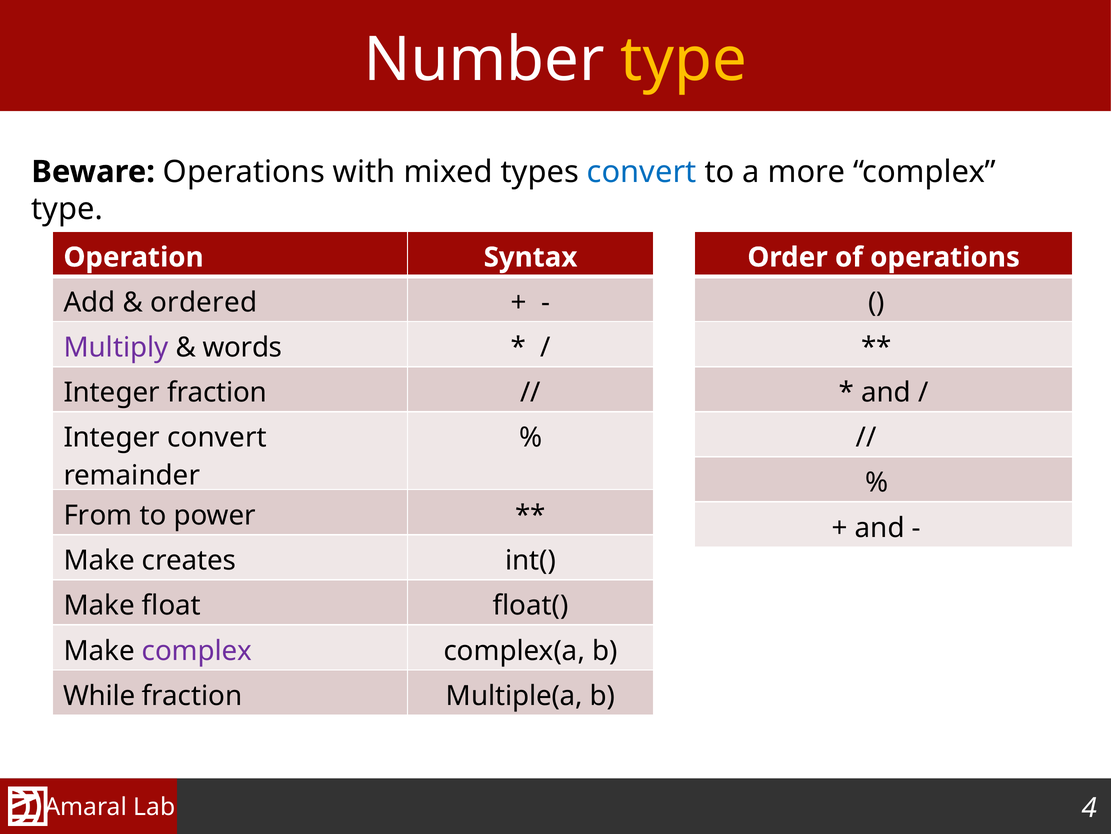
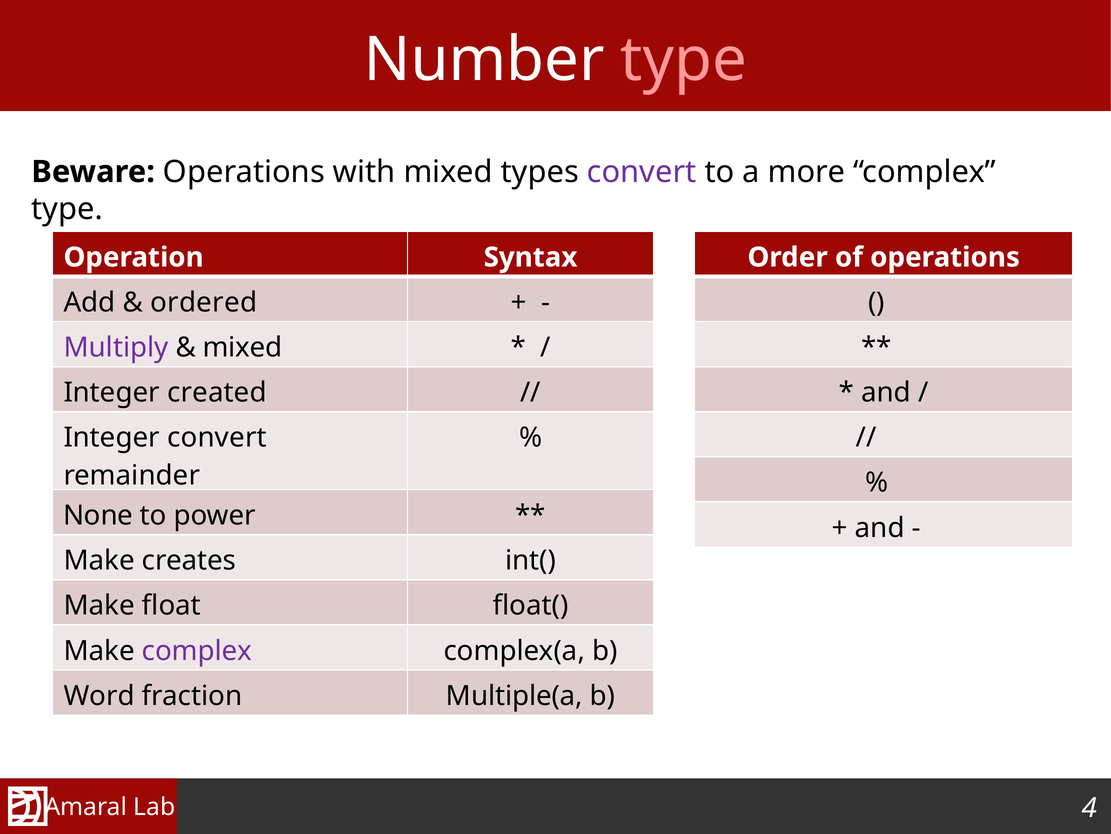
type colour: yellow -> pink (684, 60)
convert colour: blue -> purple (642, 172)
words: words -> mixed (242, 347)
Integer fraction: fraction -> created (217, 392)
From: From -> None (98, 515)
While: While -> Word (99, 695)
